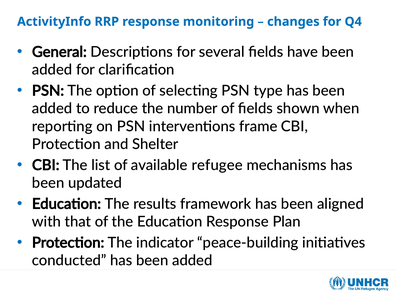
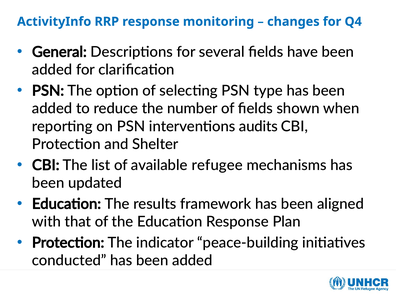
frame: frame -> audits (258, 126)
